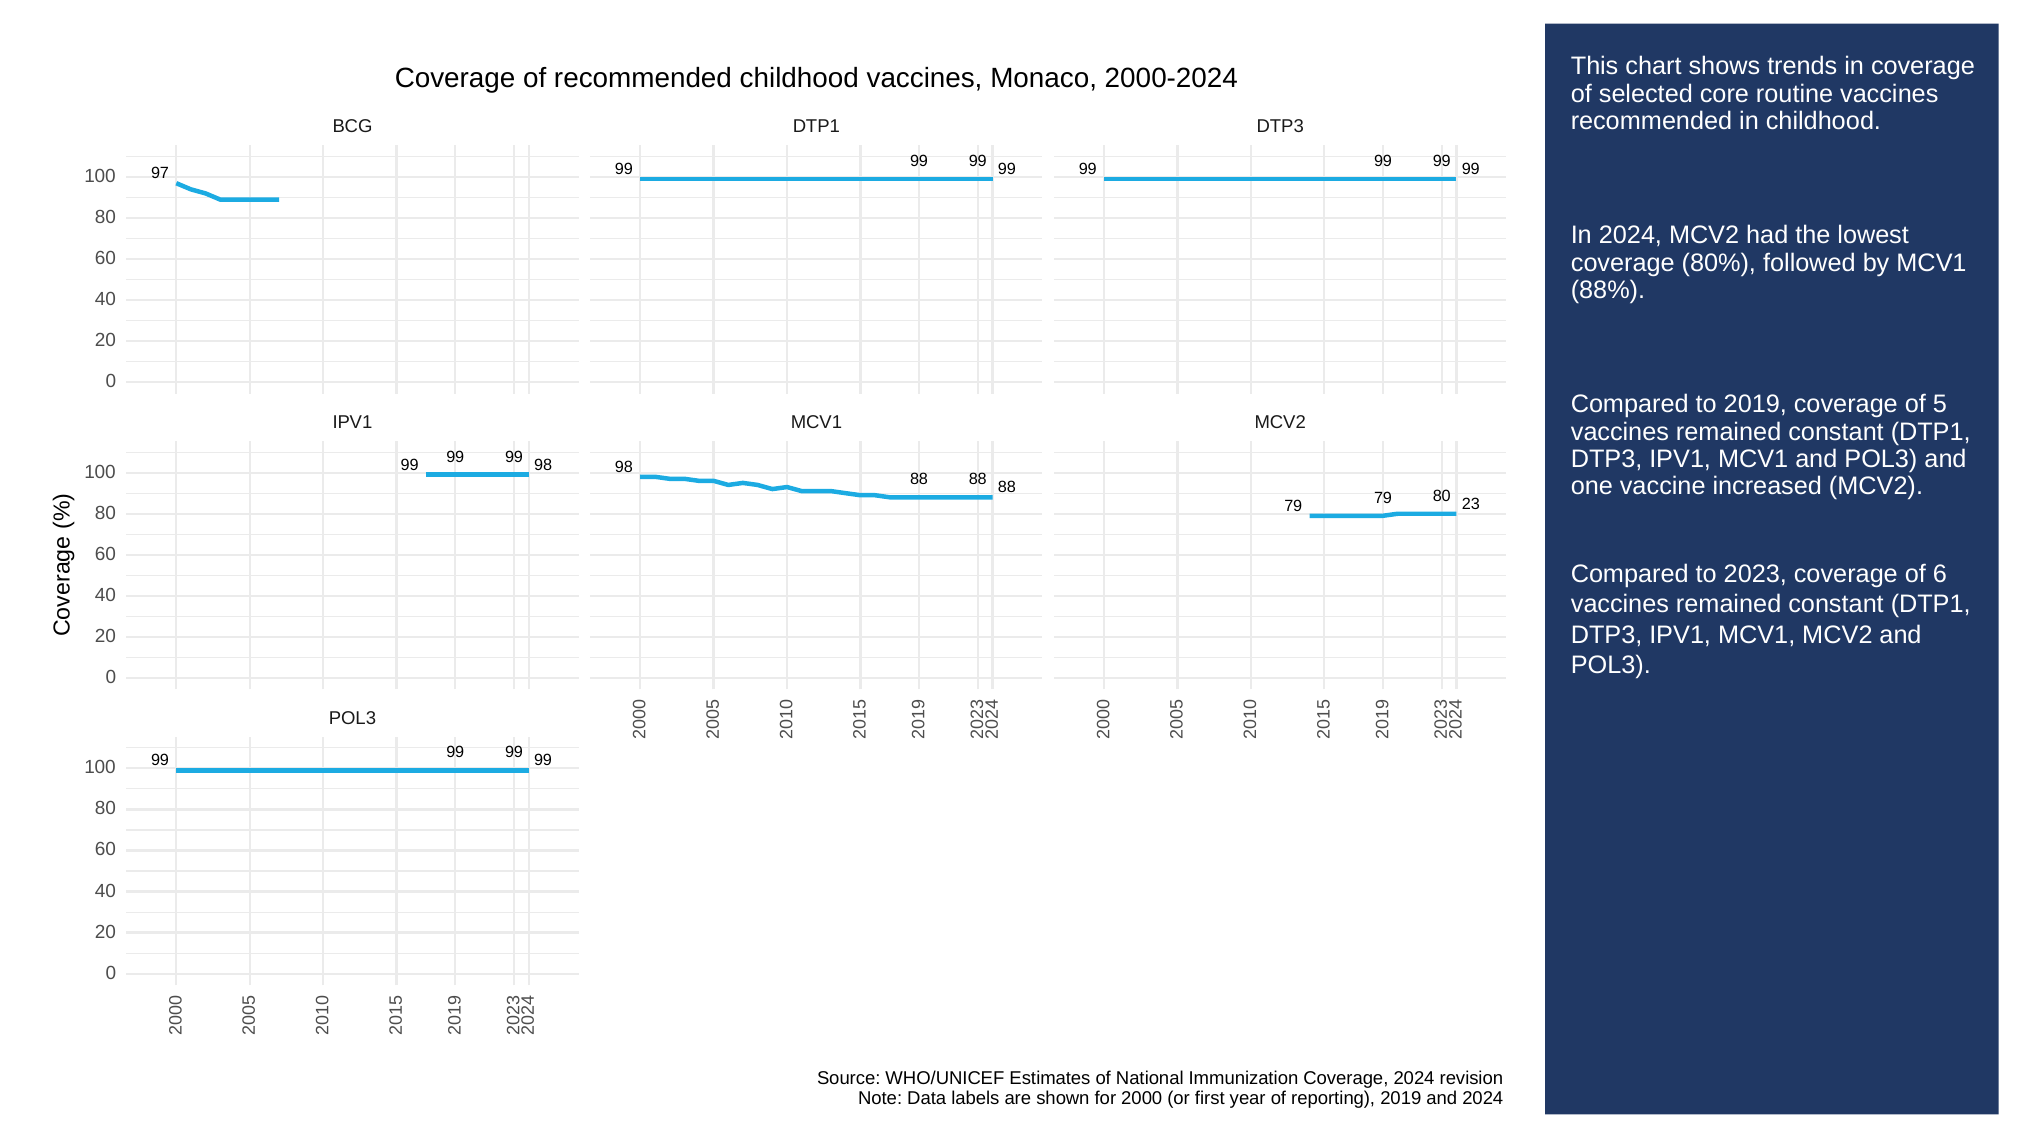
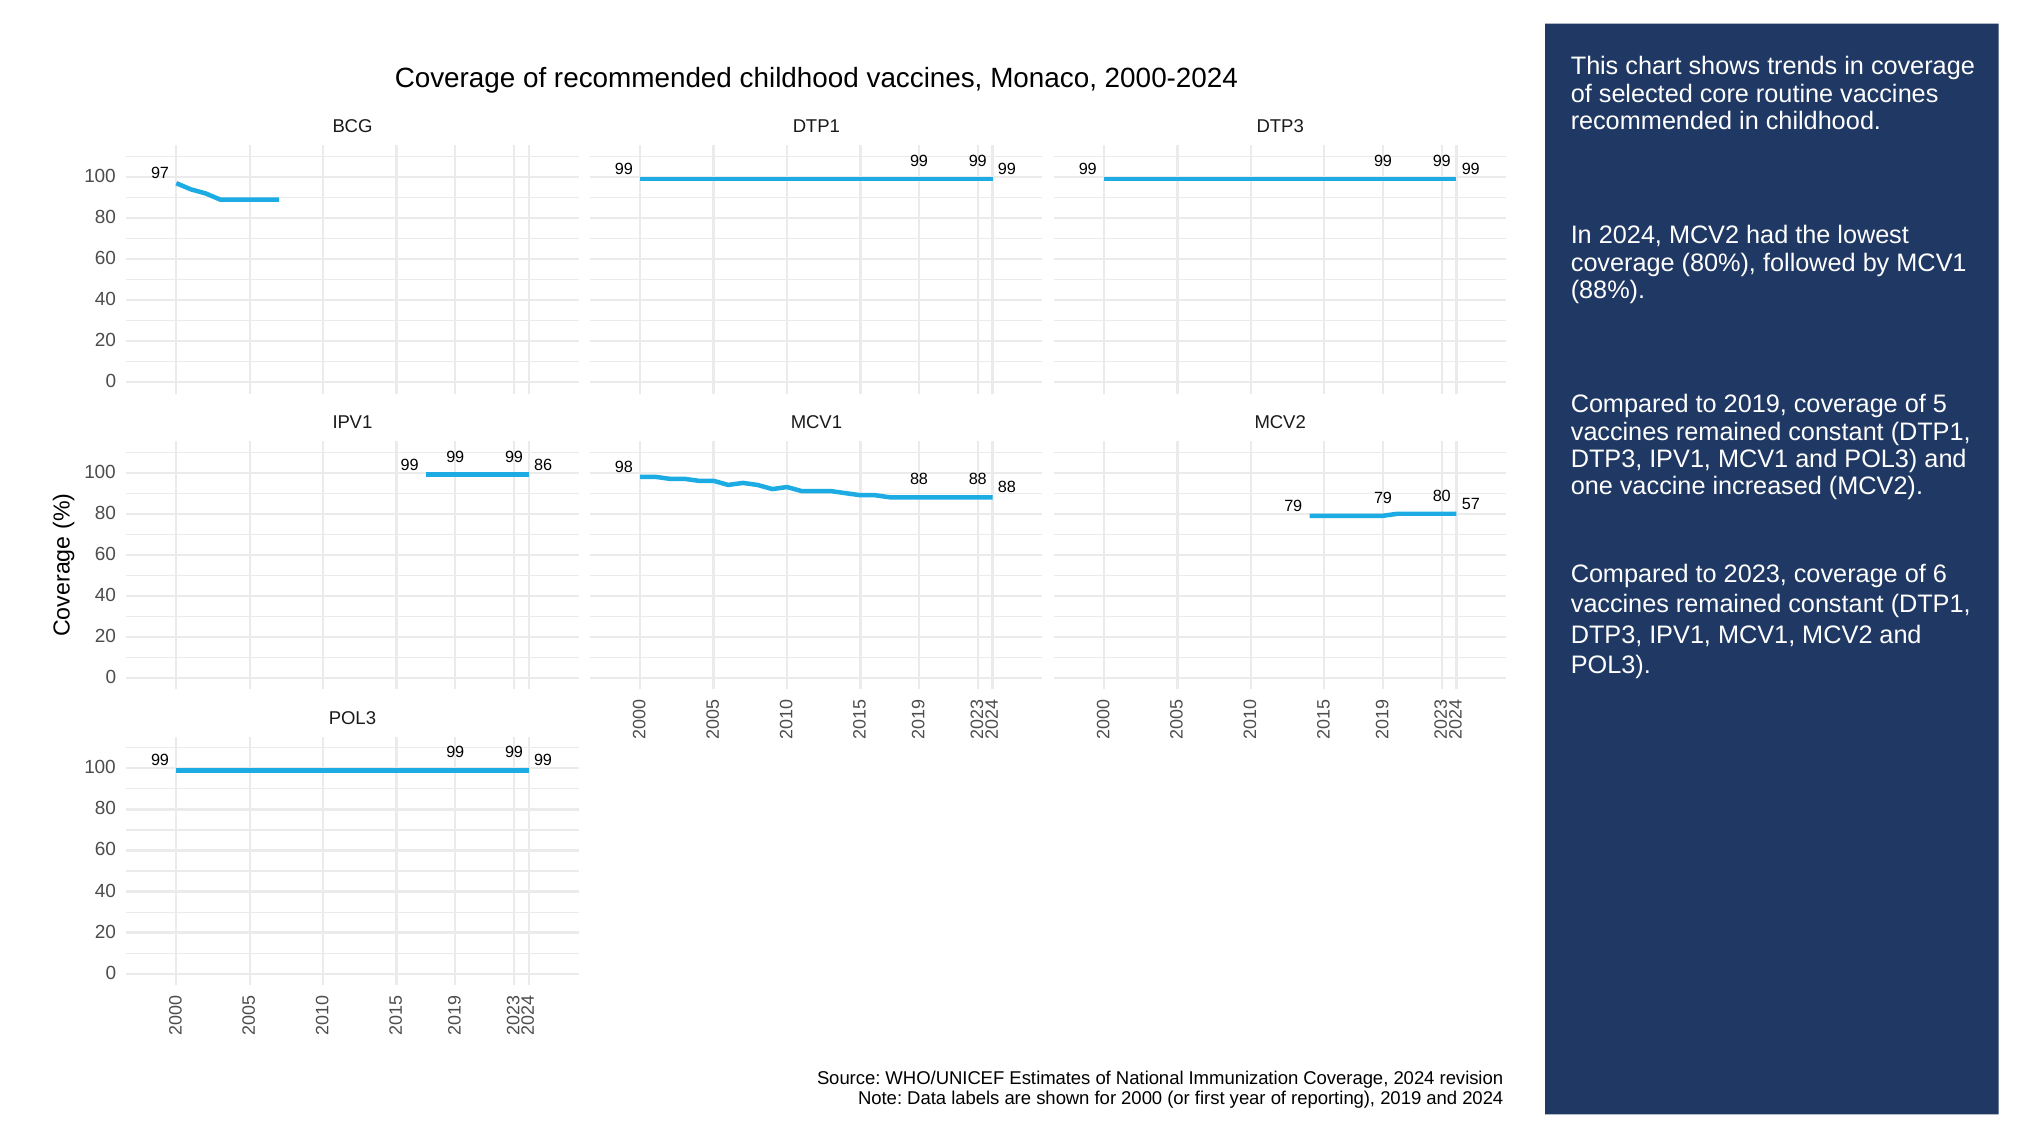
98: 98 -> 86 (543, 465)
23: 23 -> 57 (1471, 504)
